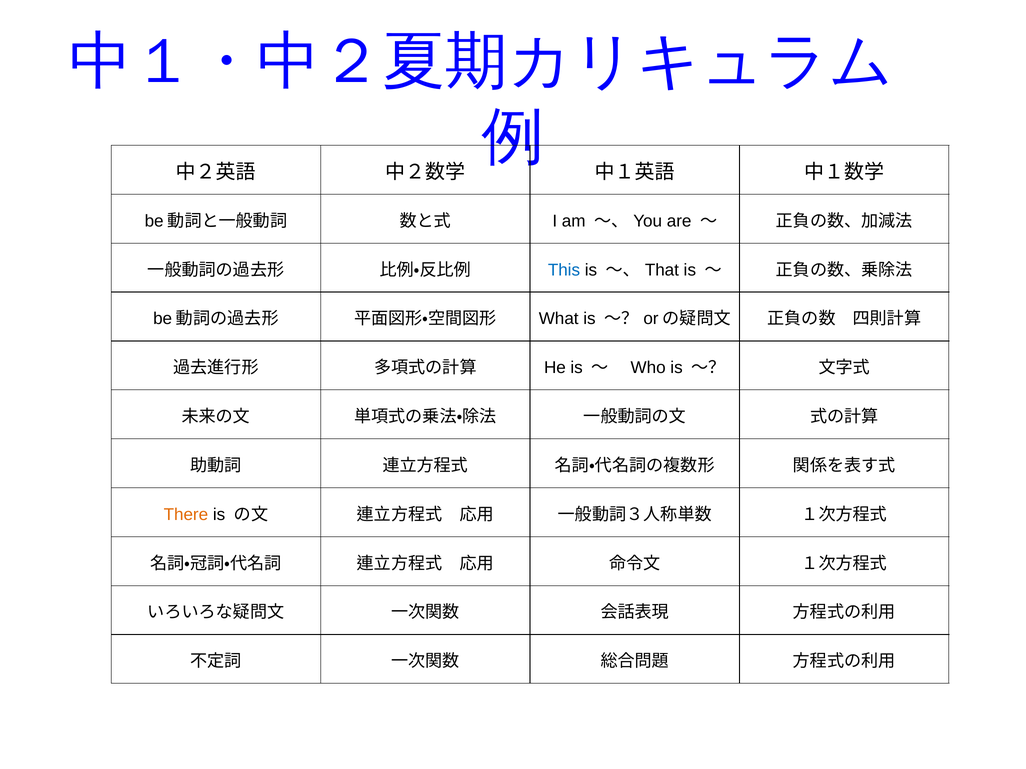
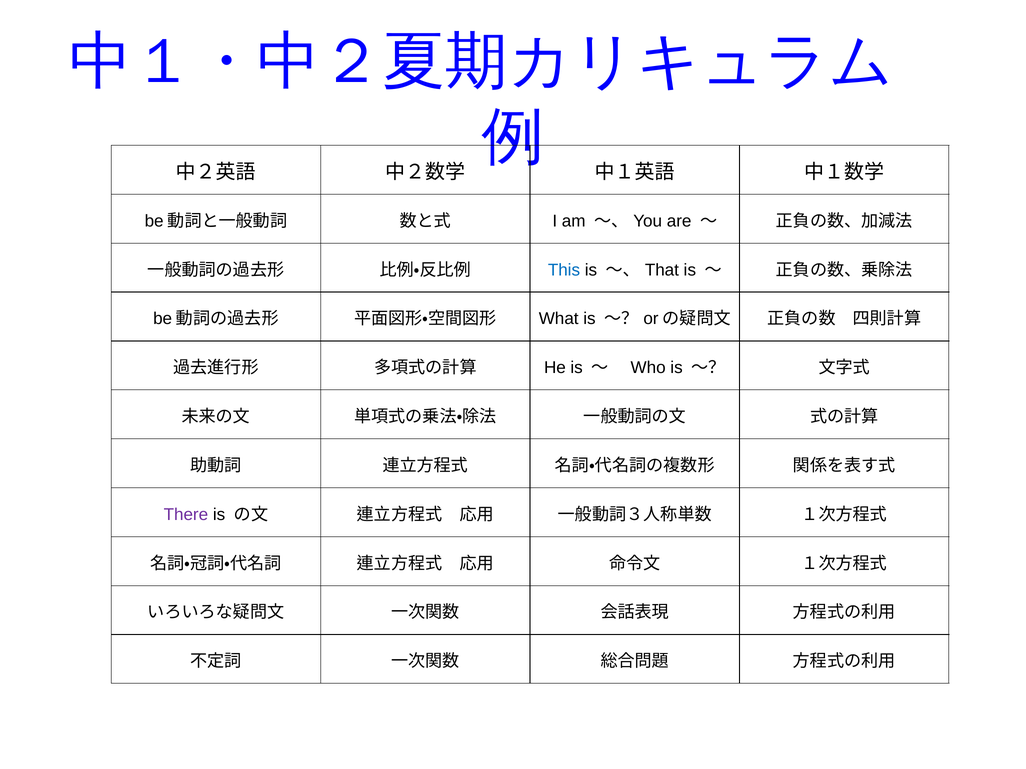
There colour: orange -> purple (186, 515)
